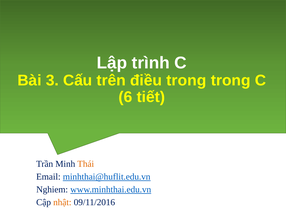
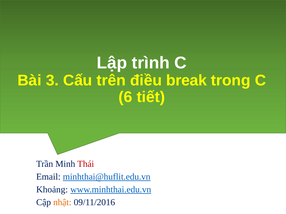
điều trong: trong -> break (187, 81)
Thái colour: orange -> red (86, 164)
Nghiem: Nghiem -> Khoảng (52, 190)
